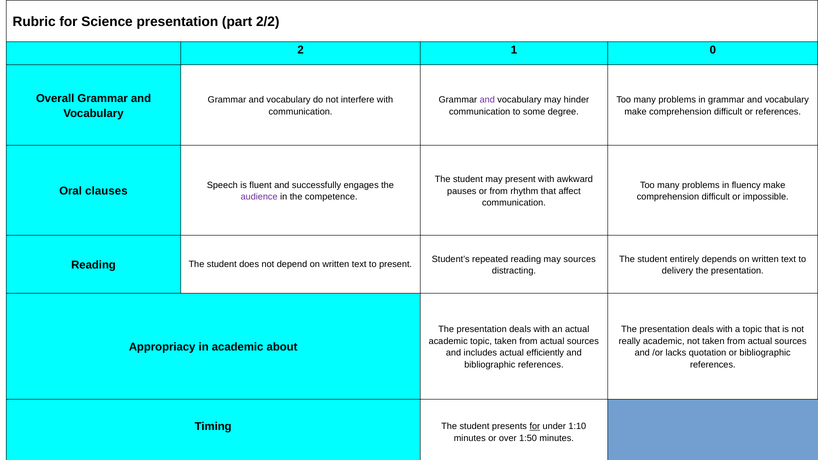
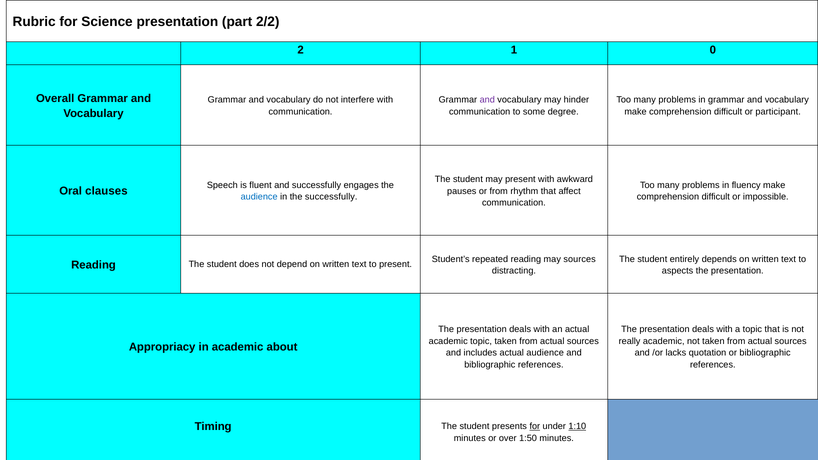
or references: references -> participant (778, 112)
audience colour: purple -> blue (259, 197)
the competence: competence -> successfully (331, 197)
delivery: delivery -> aspects (678, 271)
actual efficiently: efficiently -> audience (545, 353)
1:10 underline: none -> present (577, 427)
